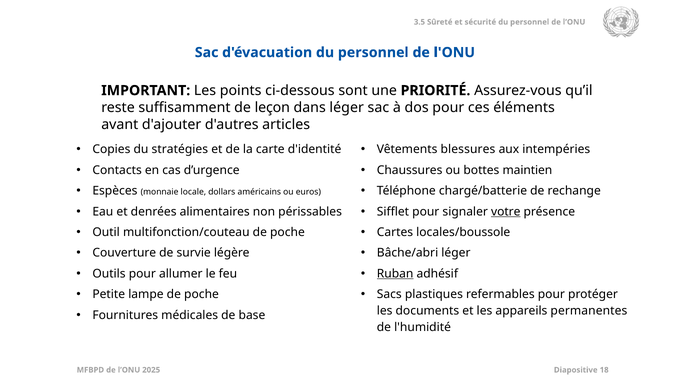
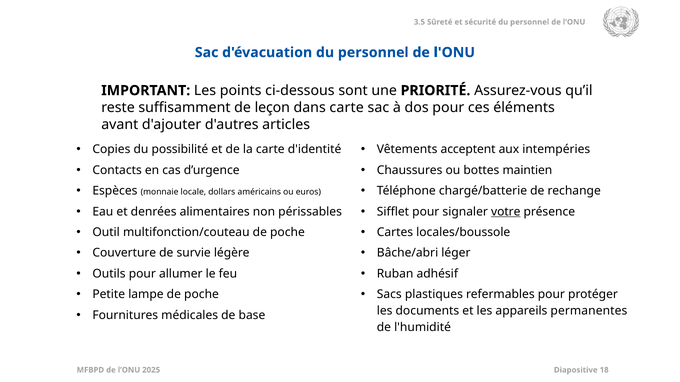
dans léger: léger -> carte (347, 108)
stratégies: stratégies -> possibilité (180, 150)
blessures: blessures -> acceptent (468, 150)
Ruban underline: present -> none (395, 274)
